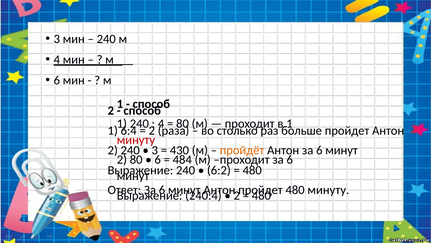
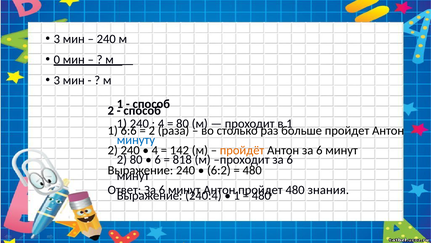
4: 4 -> 0 (57, 60)
6: 6 -> 3 (57, 80)
6:4: 6:4 -> 6:6 (129, 130)
минуту colour: red -> blue (136, 140)
3: 3 -> 4 (155, 150)
430: 430 -> 142 (179, 150)
484: 484 -> 818 (182, 159)
480 минуту: минуту -> знания (328, 190)
2: 2 -> 1 (237, 195)
